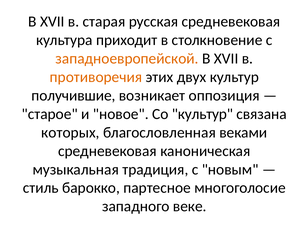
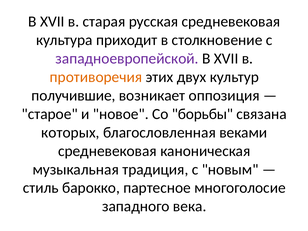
западноевропейской colour: orange -> purple (127, 59)
Со культур: культур -> борьбы (202, 114)
веке: веке -> века (190, 206)
